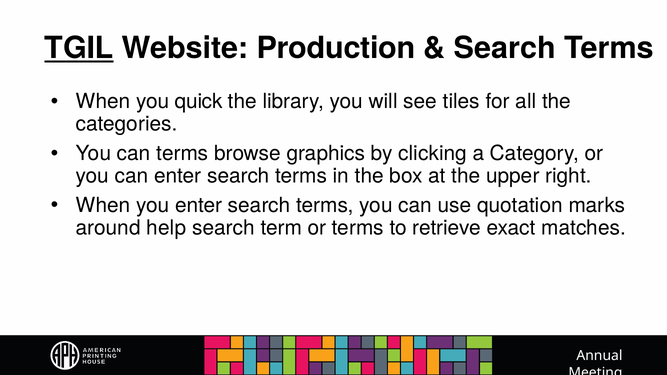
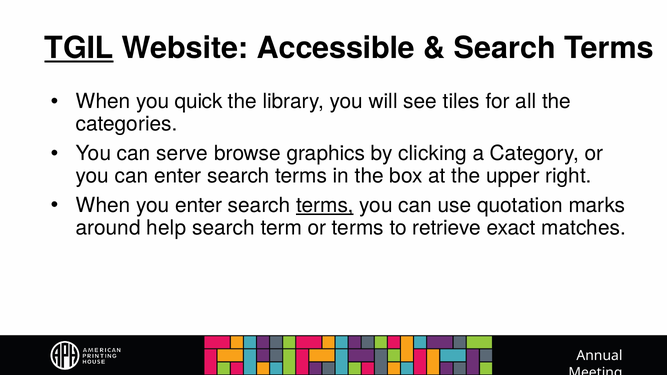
Production: Production -> Accessible (336, 48)
can terms: terms -> serve (182, 154)
terms underline: none -> present (325, 205)
